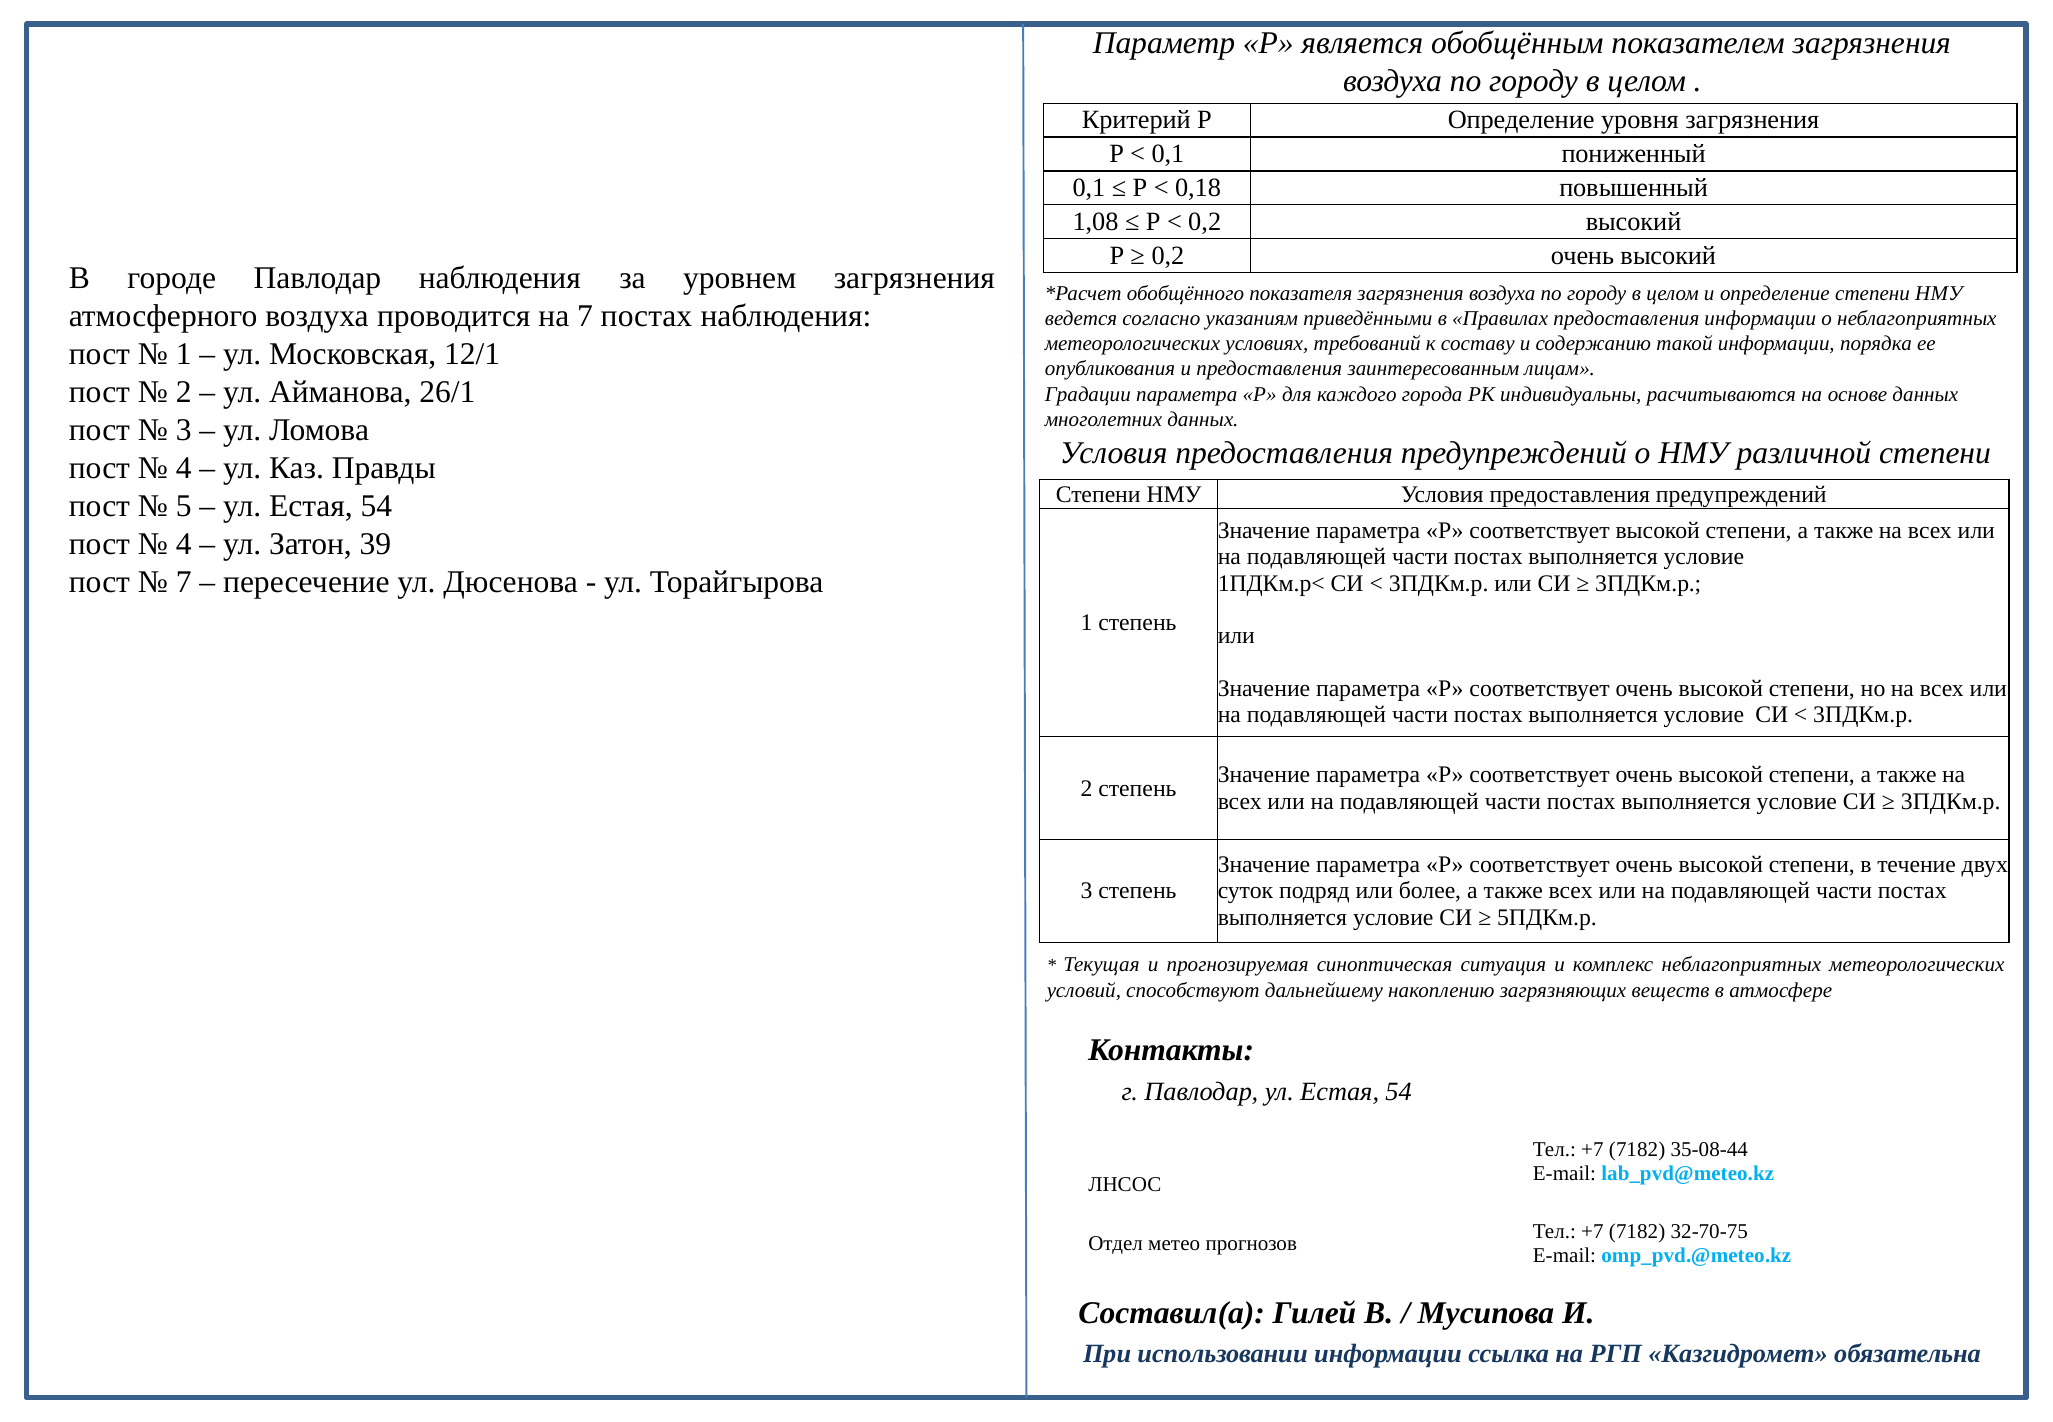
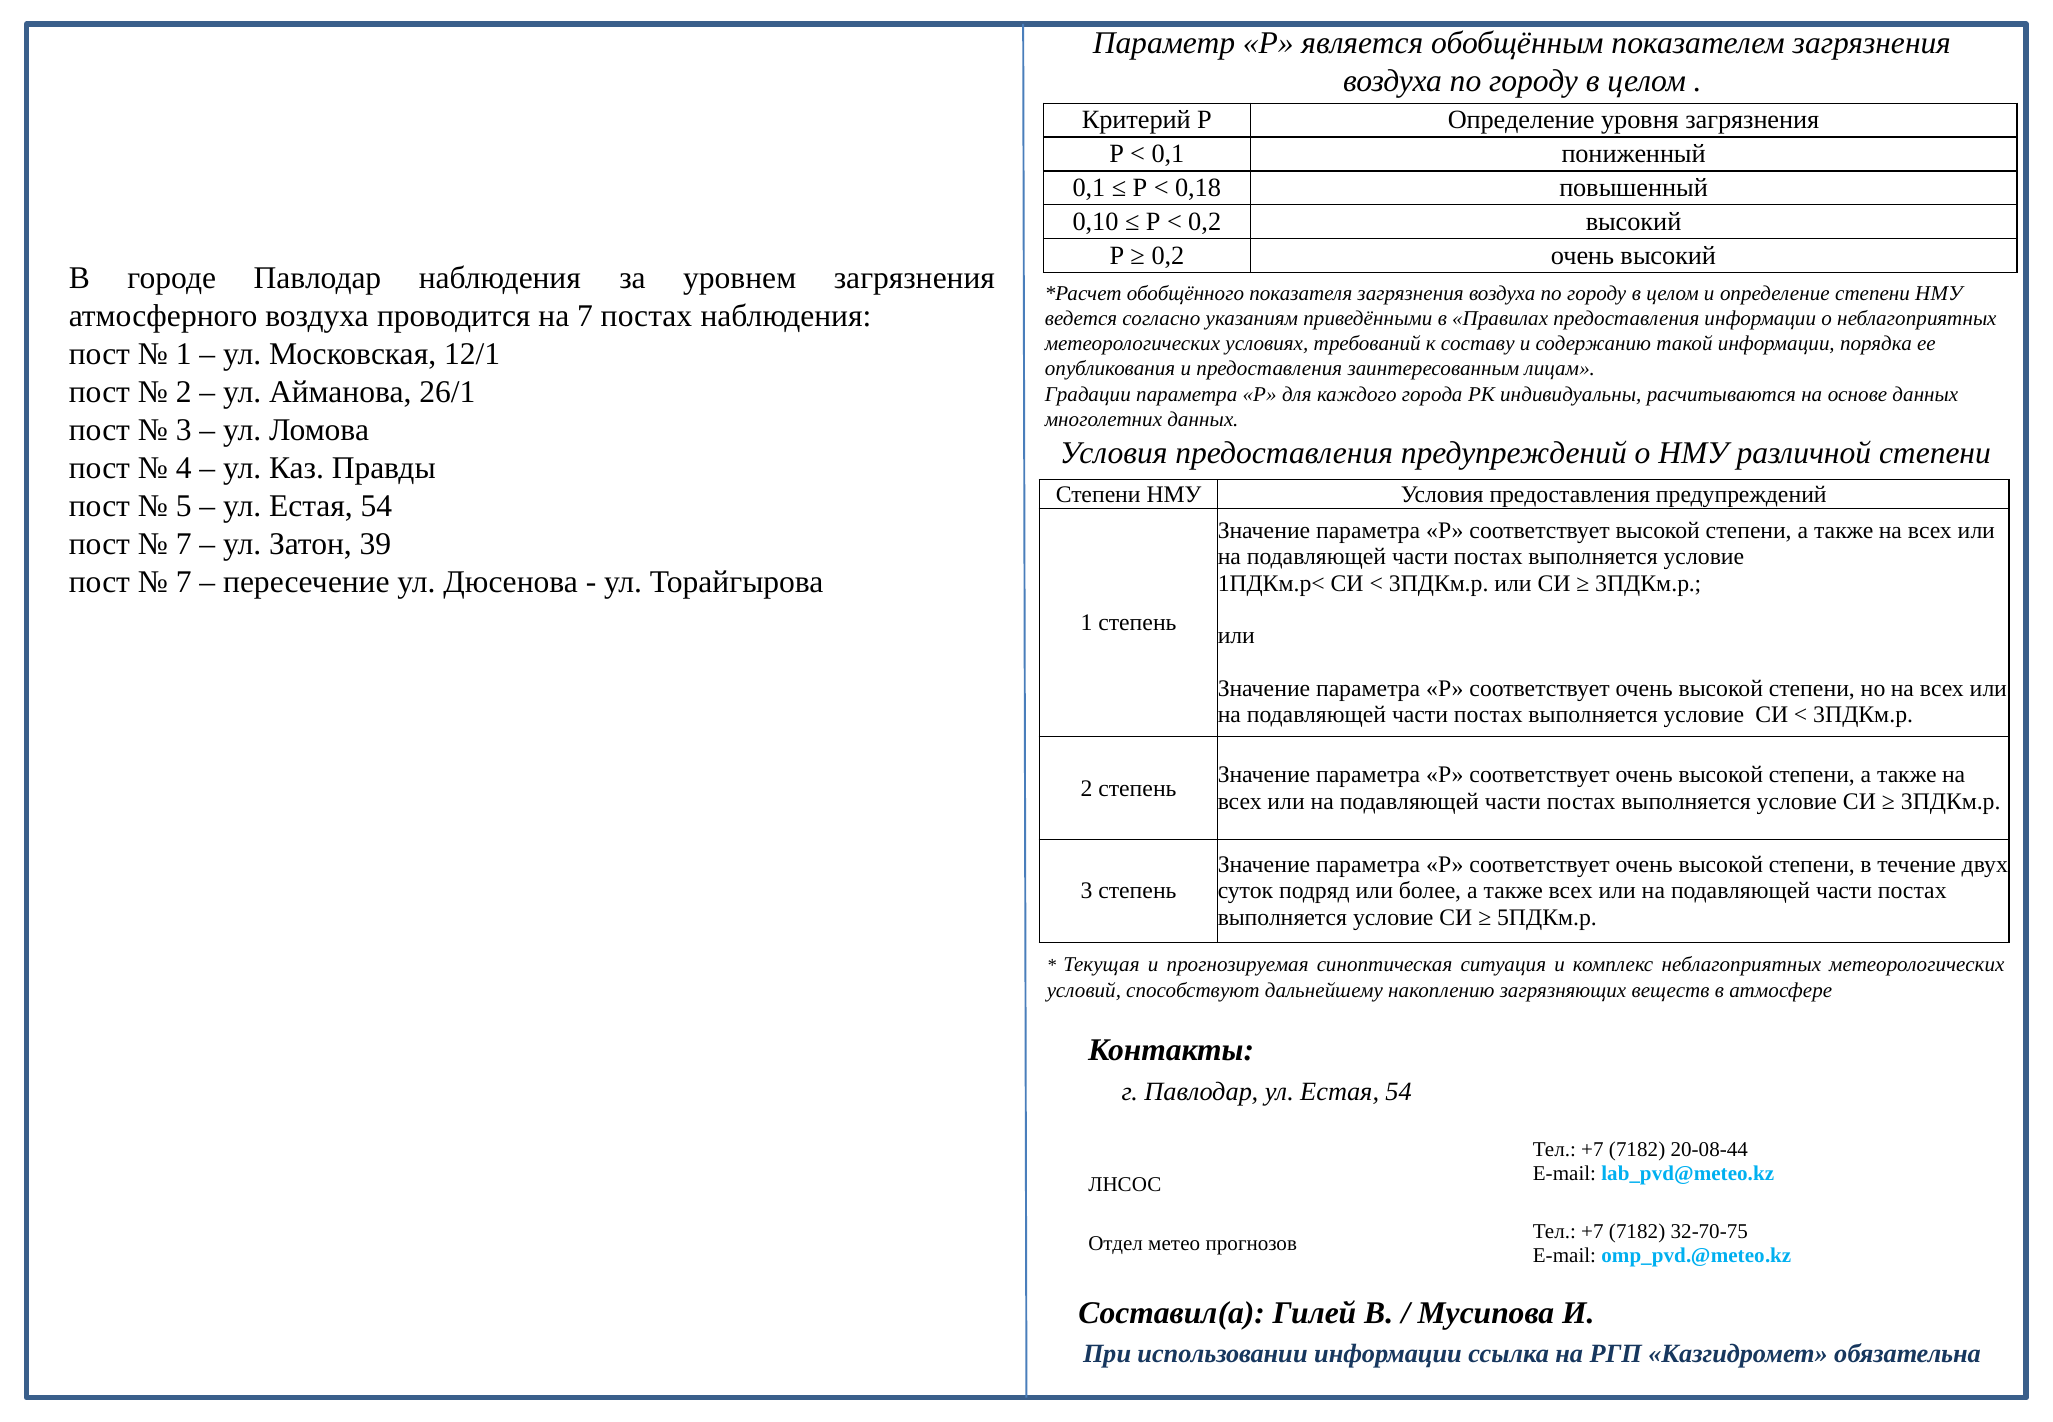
1,08: 1,08 -> 0,10 (1096, 221)
4: 4 -> 7 (184, 544)
35-08-44: 35-08-44 -> 20-08-44 (1709, 1149)
